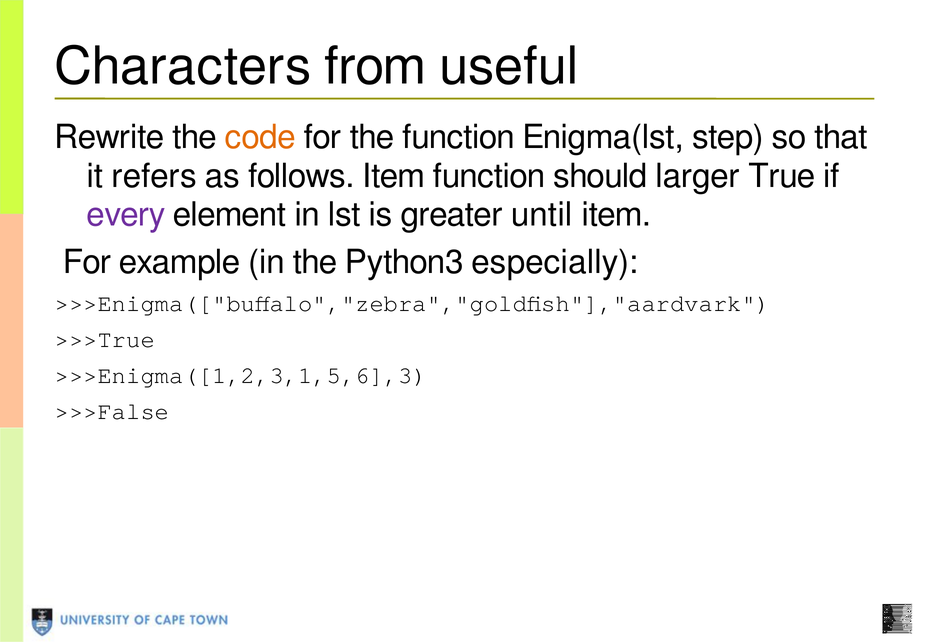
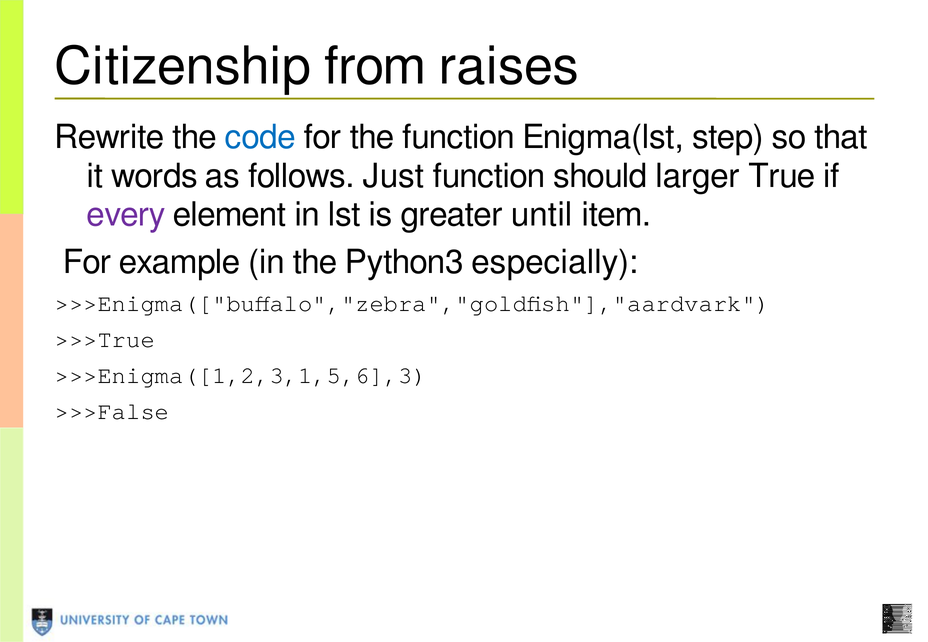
Characters: Characters -> Citizenship (183, 66)
useful: useful -> raises (509, 66)
code colour: orange -> blue (260, 138)
refers: refers -> words (154, 176)
follows Item: Item -> Just (393, 176)
